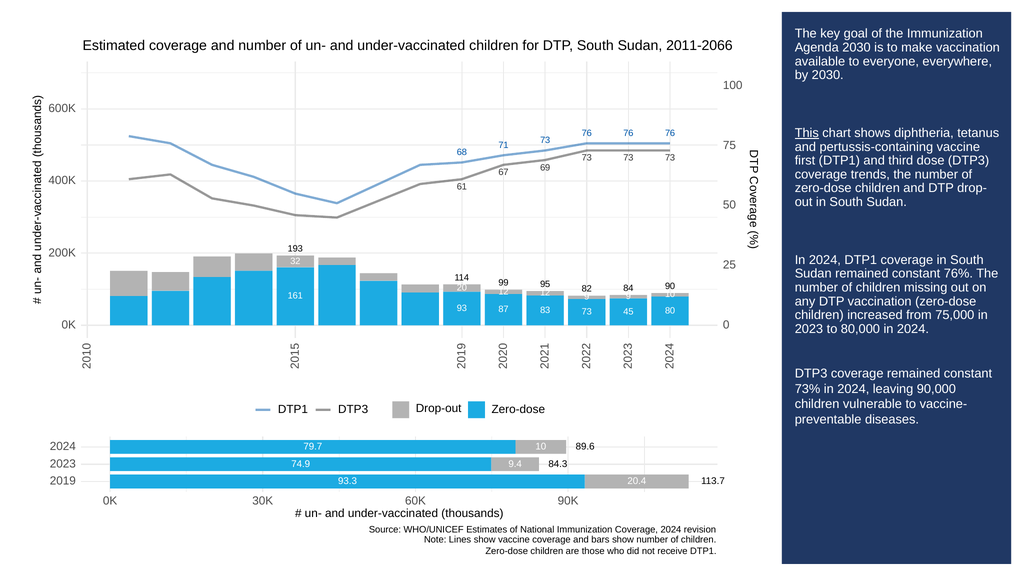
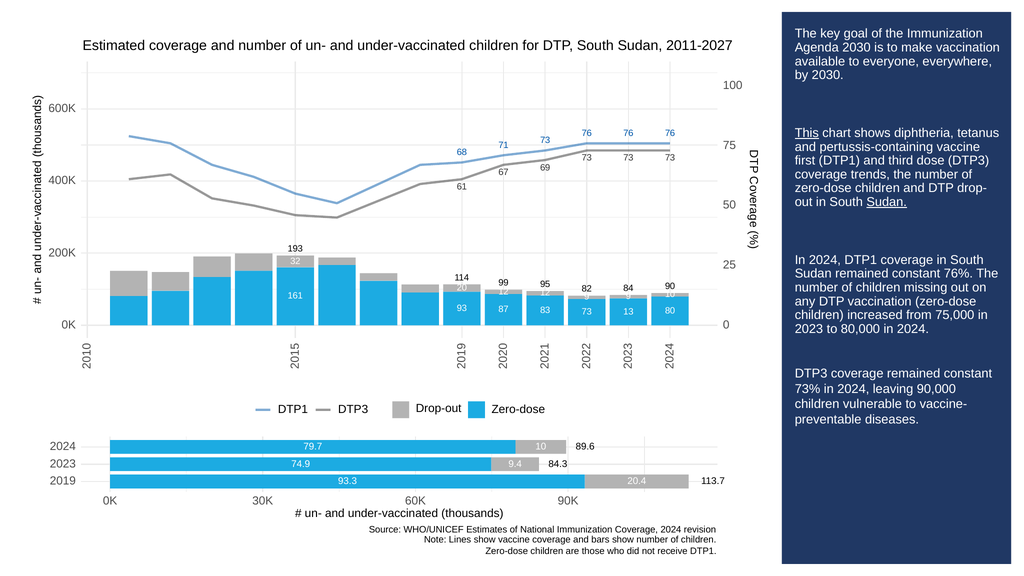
2011-2066: 2011-2066 -> 2011-2027 (699, 45)
Sudan underline: none -> present (887, 202)
45: 45 -> 13 (628, 311)
